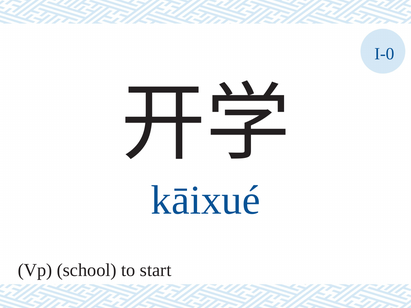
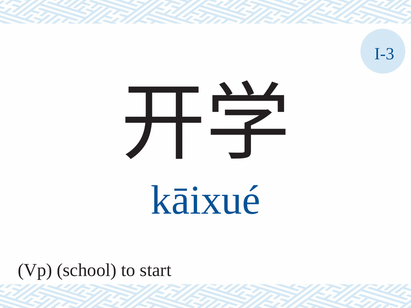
I-0: I-0 -> I-3 (384, 54)
